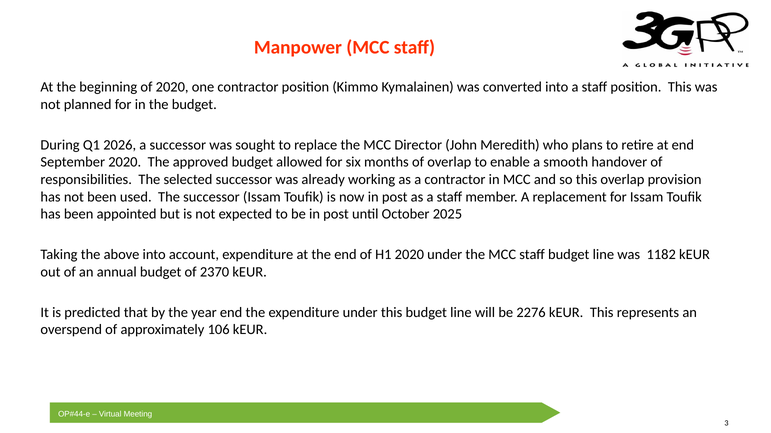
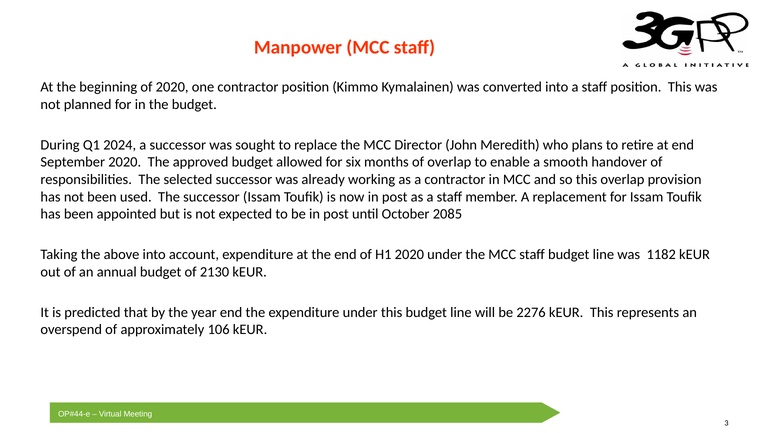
2026: 2026 -> 2024 (120, 145)
2025: 2025 -> 2085 (447, 214)
2370: 2370 -> 2130 (215, 272)
